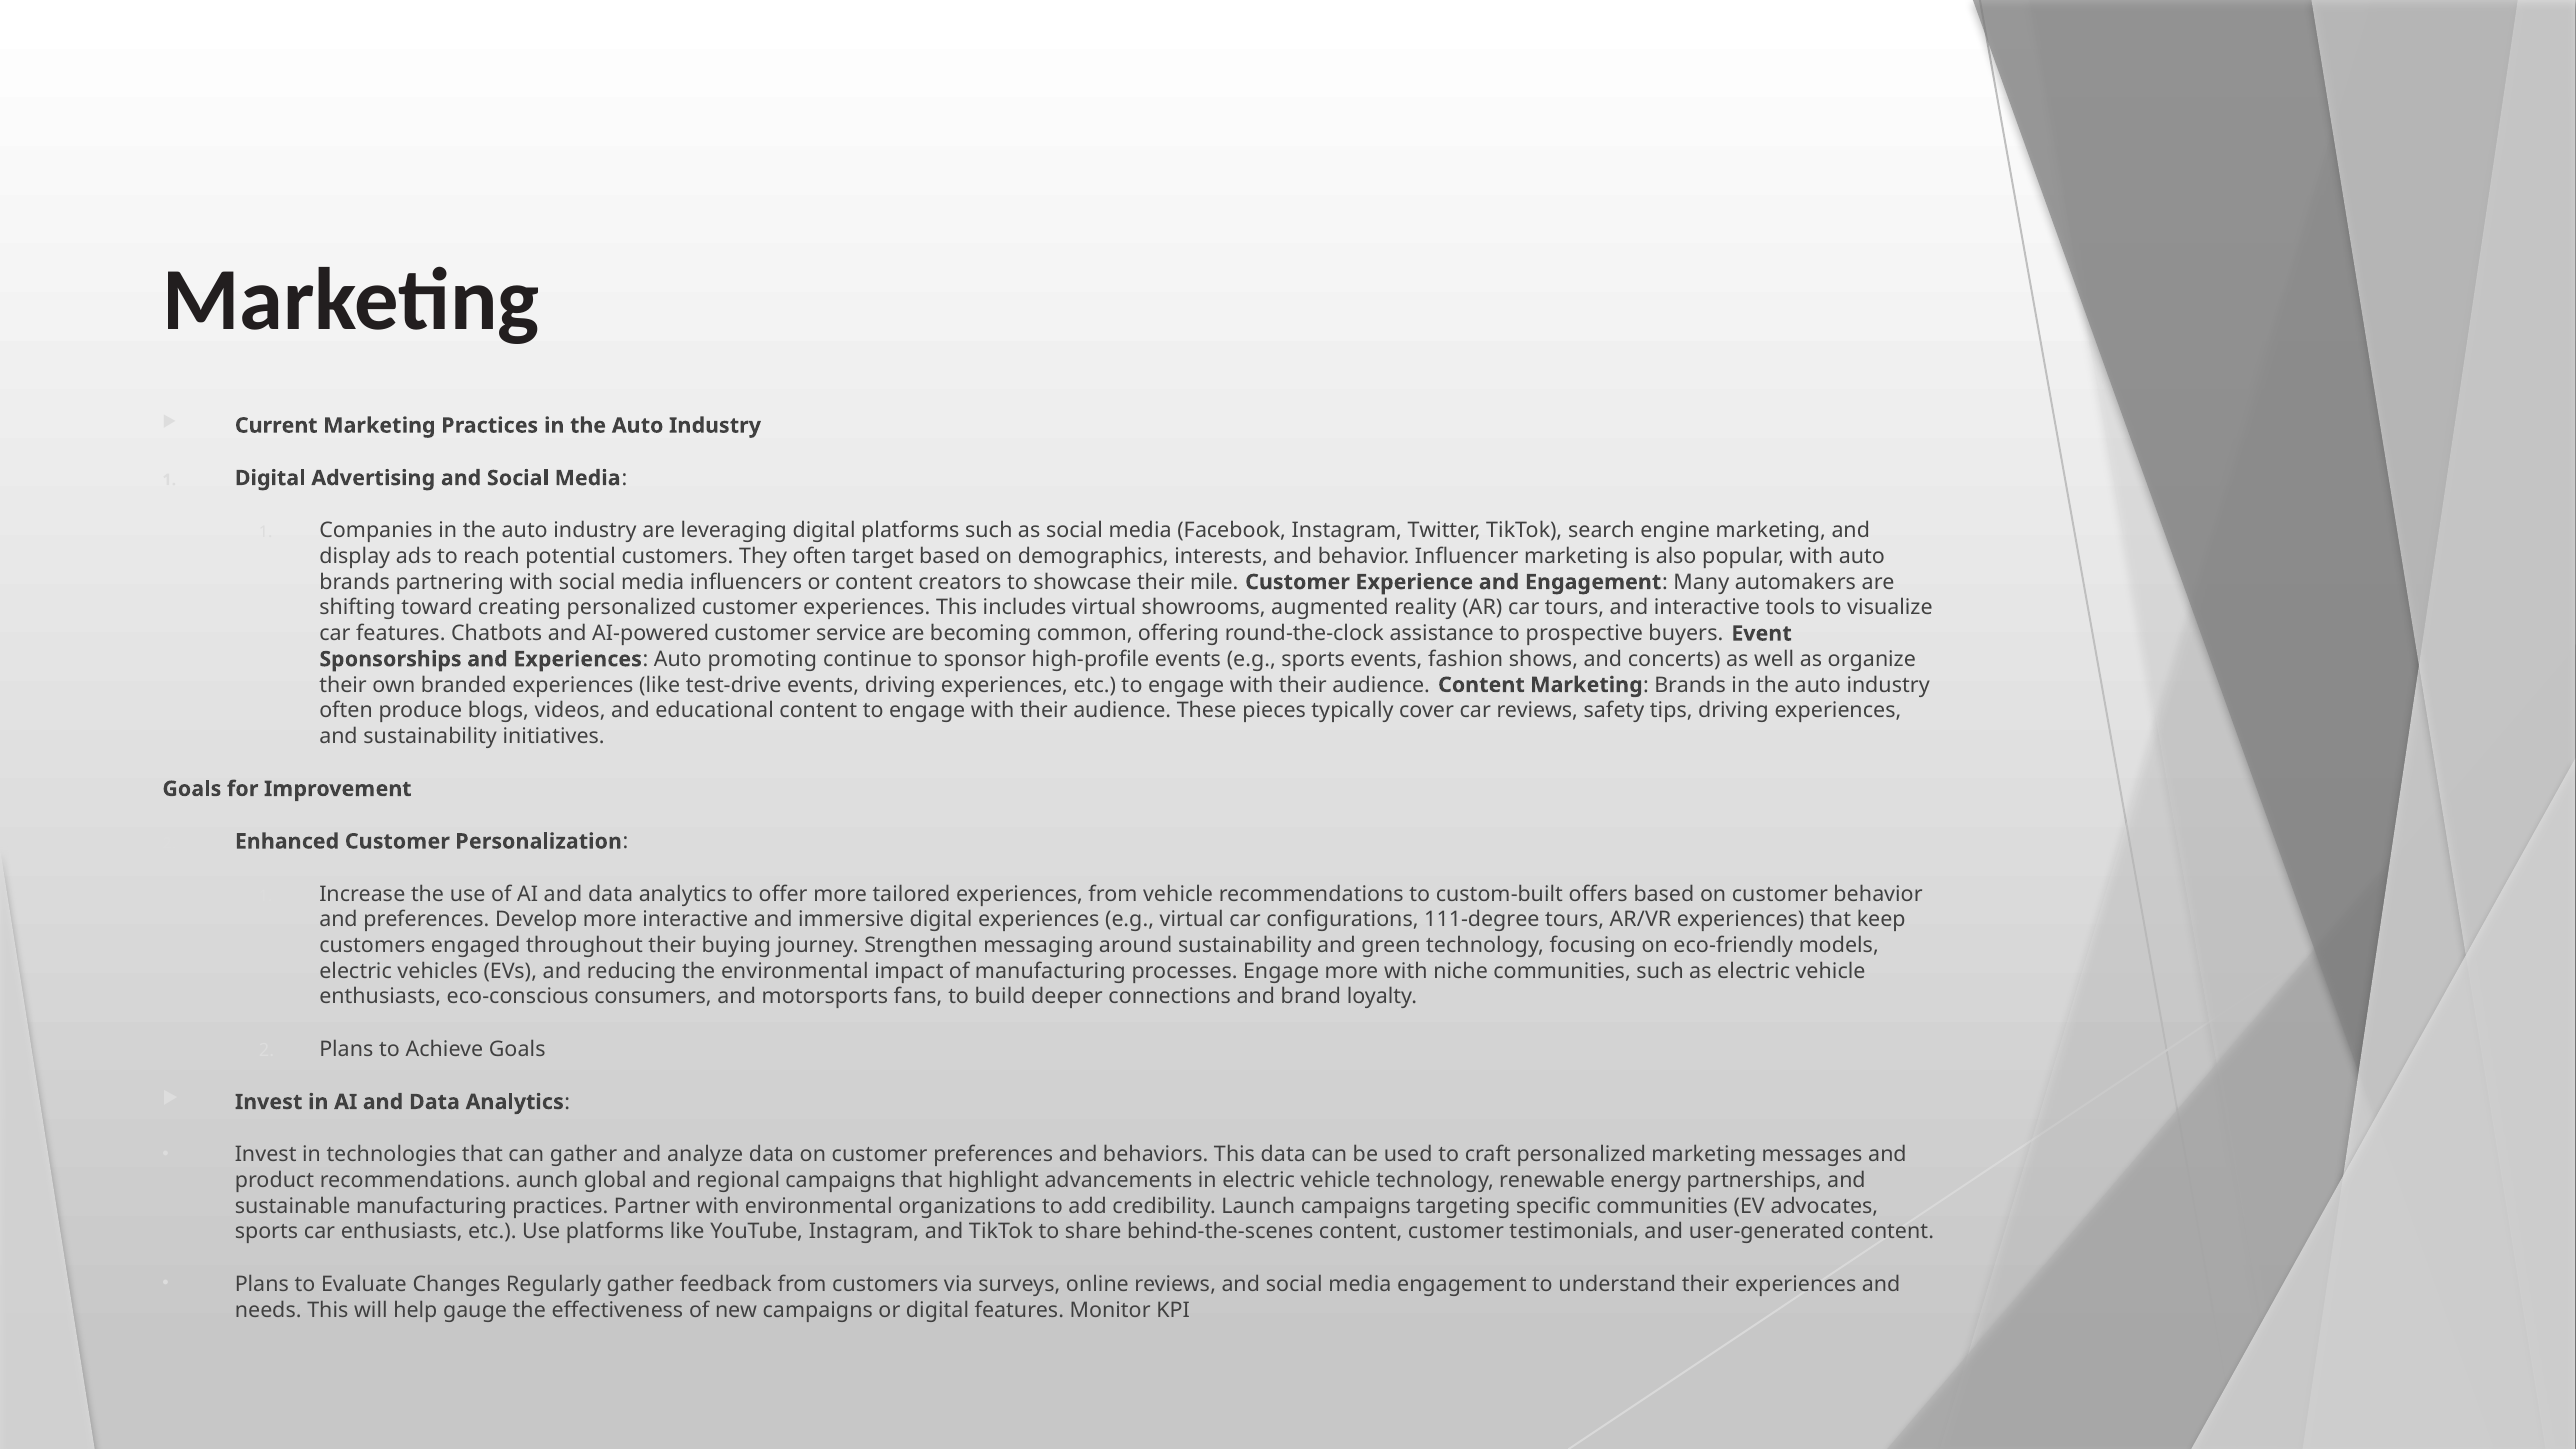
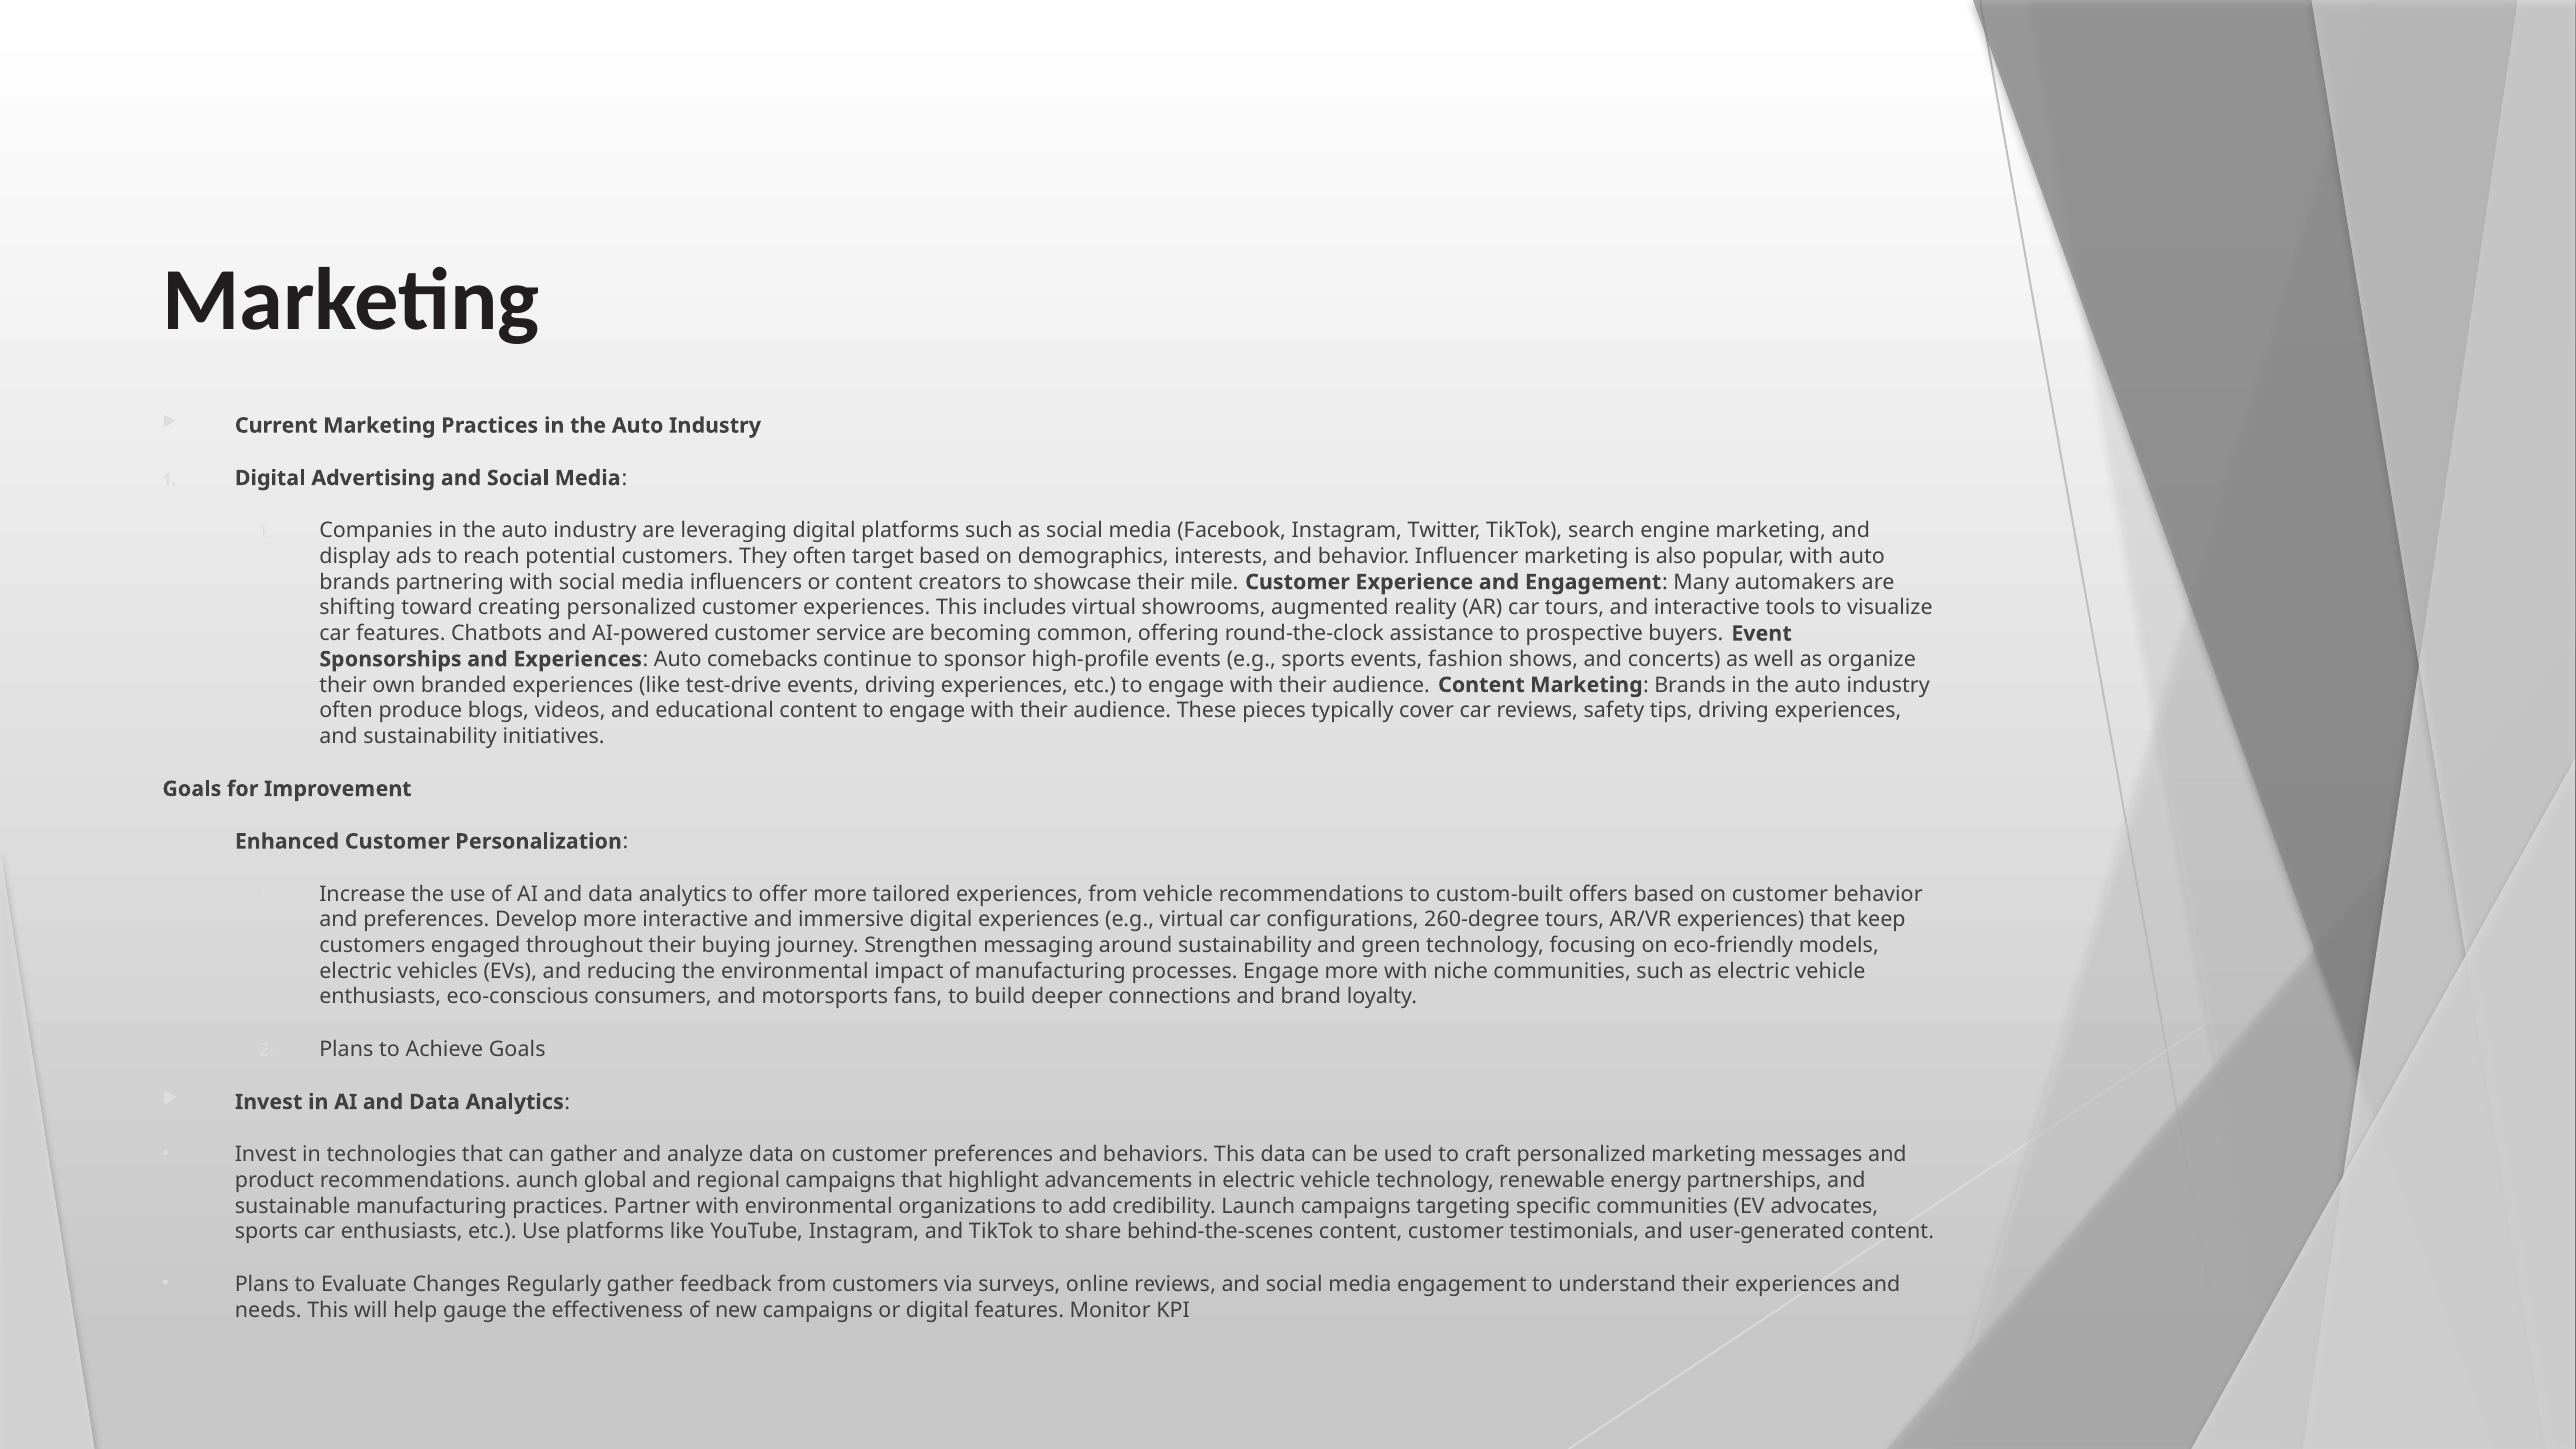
promoting: promoting -> comebacks (762, 659)
111-degree: 111-degree -> 260-degree (1482, 920)
